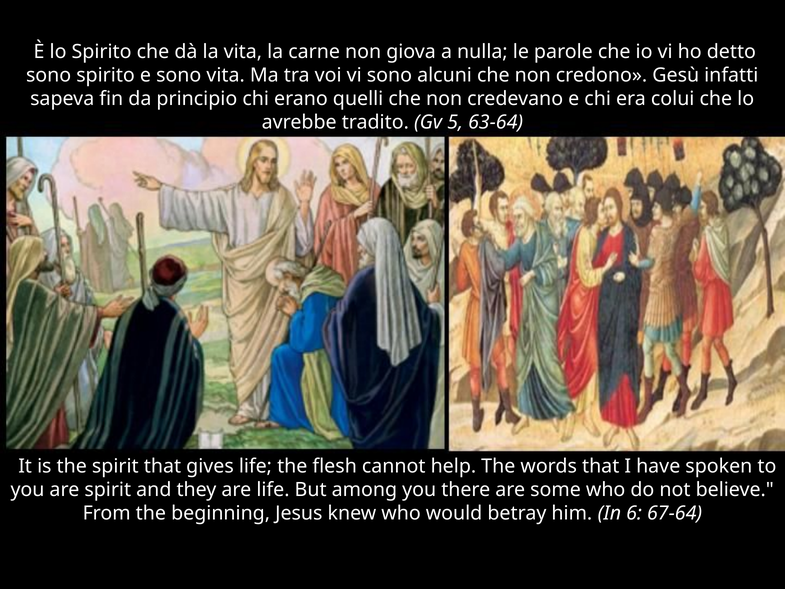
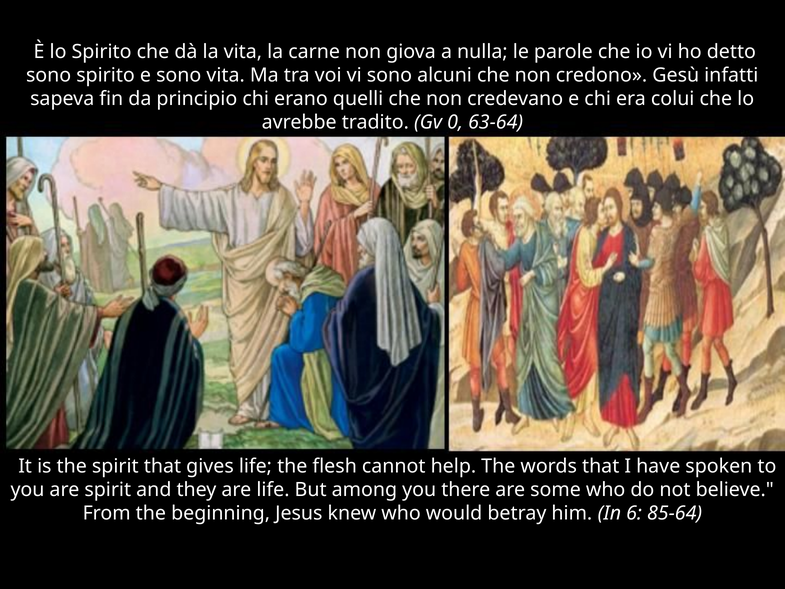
5: 5 -> 0 (455, 122)
67-64: 67-64 -> 85-64 (675, 513)
